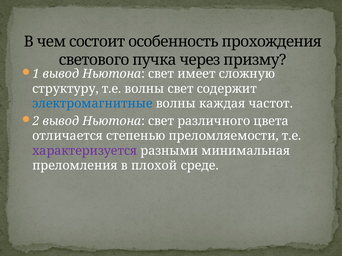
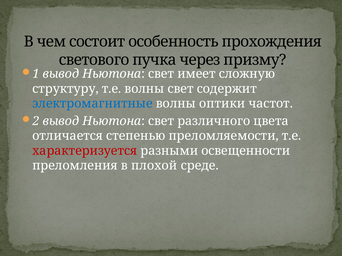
каждая: каждая -> оптики (222, 104)
характеризуется colour: purple -> red (85, 151)
минимальная: минимальная -> освещенности (246, 151)
